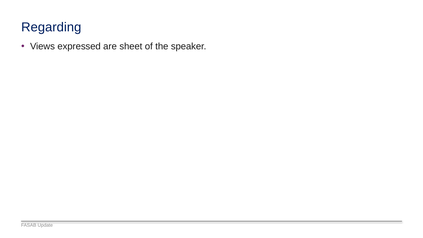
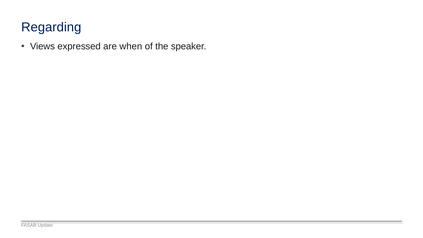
sheet: sheet -> when (131, 46)
